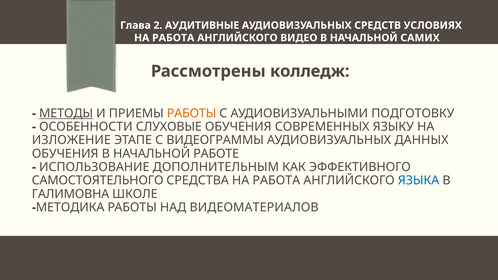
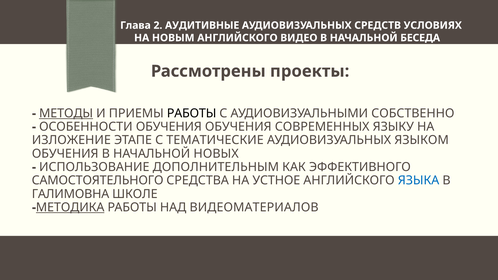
РАБОТА: РАБОТА -> НОВЫМ (173, 38)
САМИХ: САМИХ -> БЕСЕДА (420, 38)
колледж: колледж -> проекты (310, 71)
РАБОТЫ colour: orange -> black (192, 113)
ПОДГОТОВКУ: ПОДГОТОВКУ -> СОБСТВЕННО (413, 113)
ОСОБЕННОСТИ СЛУХОВЫЕ: СЛУХОВЫЕ -> ОБУЧЕНИЯ (169, 127)
ВИДЕОГРАММЫ: ВИДЕОГРАММЫ -> ТЕМАТИЧЕСКИЕ (215, 140)
ДАННЫХ: ДАННЫХ -> ЯЗЫКОМ (422, 140)
РАБОТЕ: РАБОТЕ -> НОВЫХ (216, 154)
СРЕДСТВА НА РАБОТА: РАБОТА -> УСТНОЕ (276, 181)
МЕТОДИКА underline: none -> present (70, 207)
